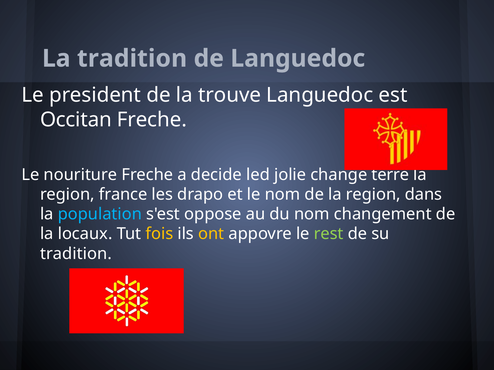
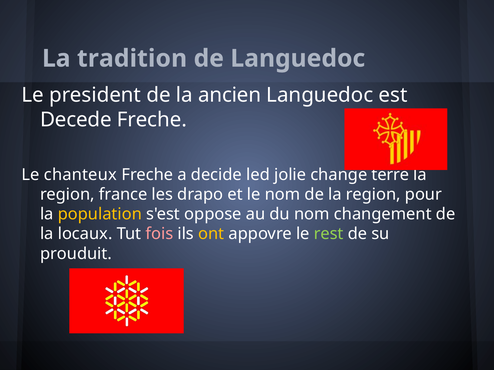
trouve: trouve -> ancien (230, 95)
Occitan: Occitan -> Decede (76, 120)
nouriture: nouriture -> chanteux (80, 175)
dans: dans -> pour (423, 195)
population colour: light blue -> yellow (100, 214)
fois colour: yellow -> pink (159, 234)
tradition: tradition -> prouduit (76, 254)
